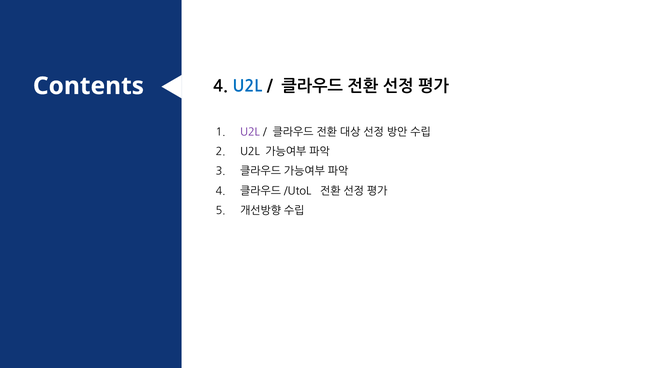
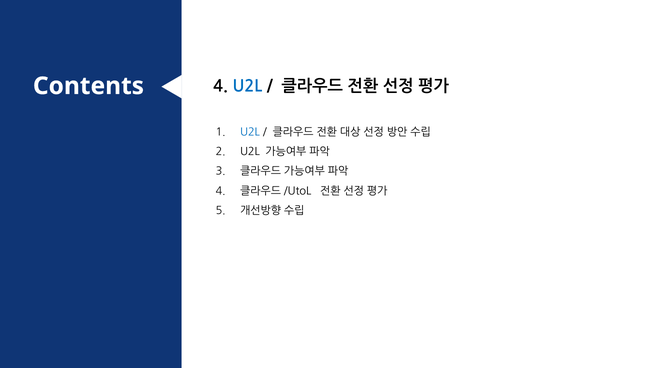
U2L colour: purple -> blue (250, 132)
